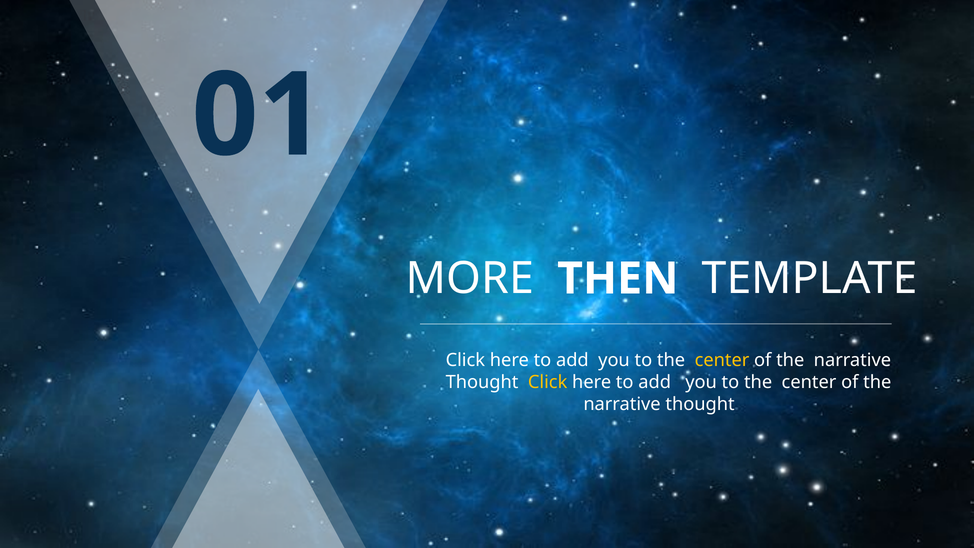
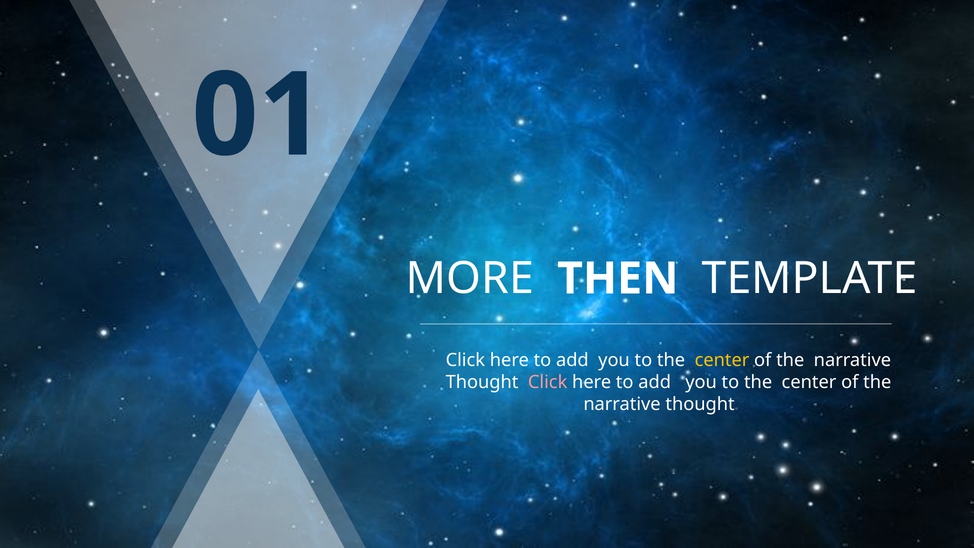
Click colour: yellow -> pink (548, 382)
